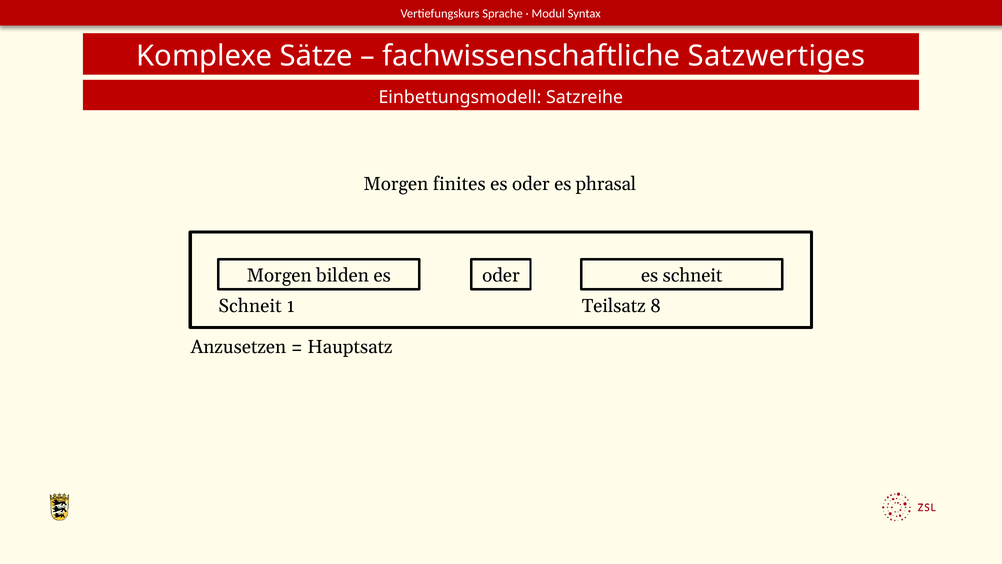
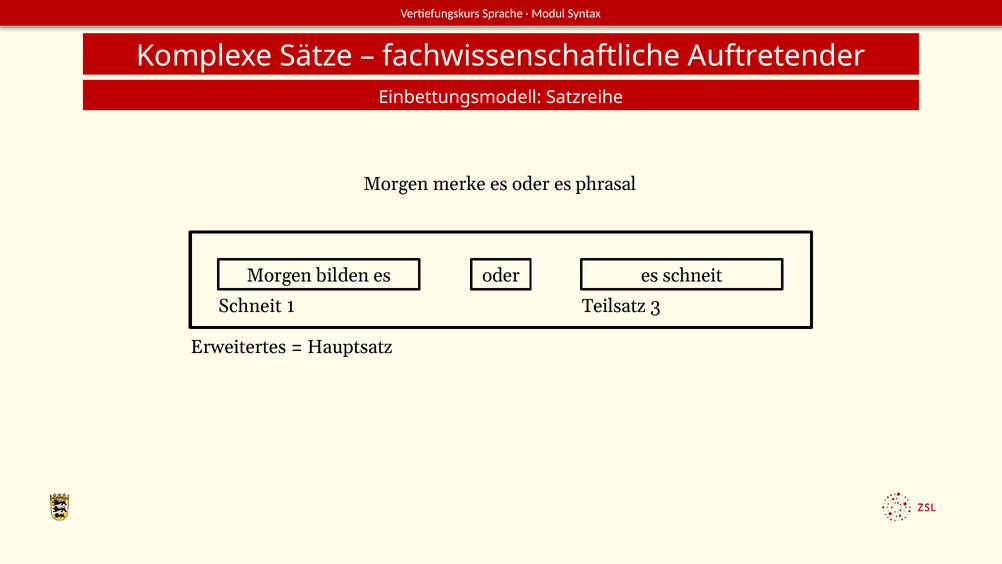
Satzwertiges: Satzwertiges -> Auftretender (777, 56)
finites: finites -> merke (459, 184)
8: 8 -> 3 (655, 306)
Anzusetzen: Anzusetzen -> Erweitertes (238, 347)
